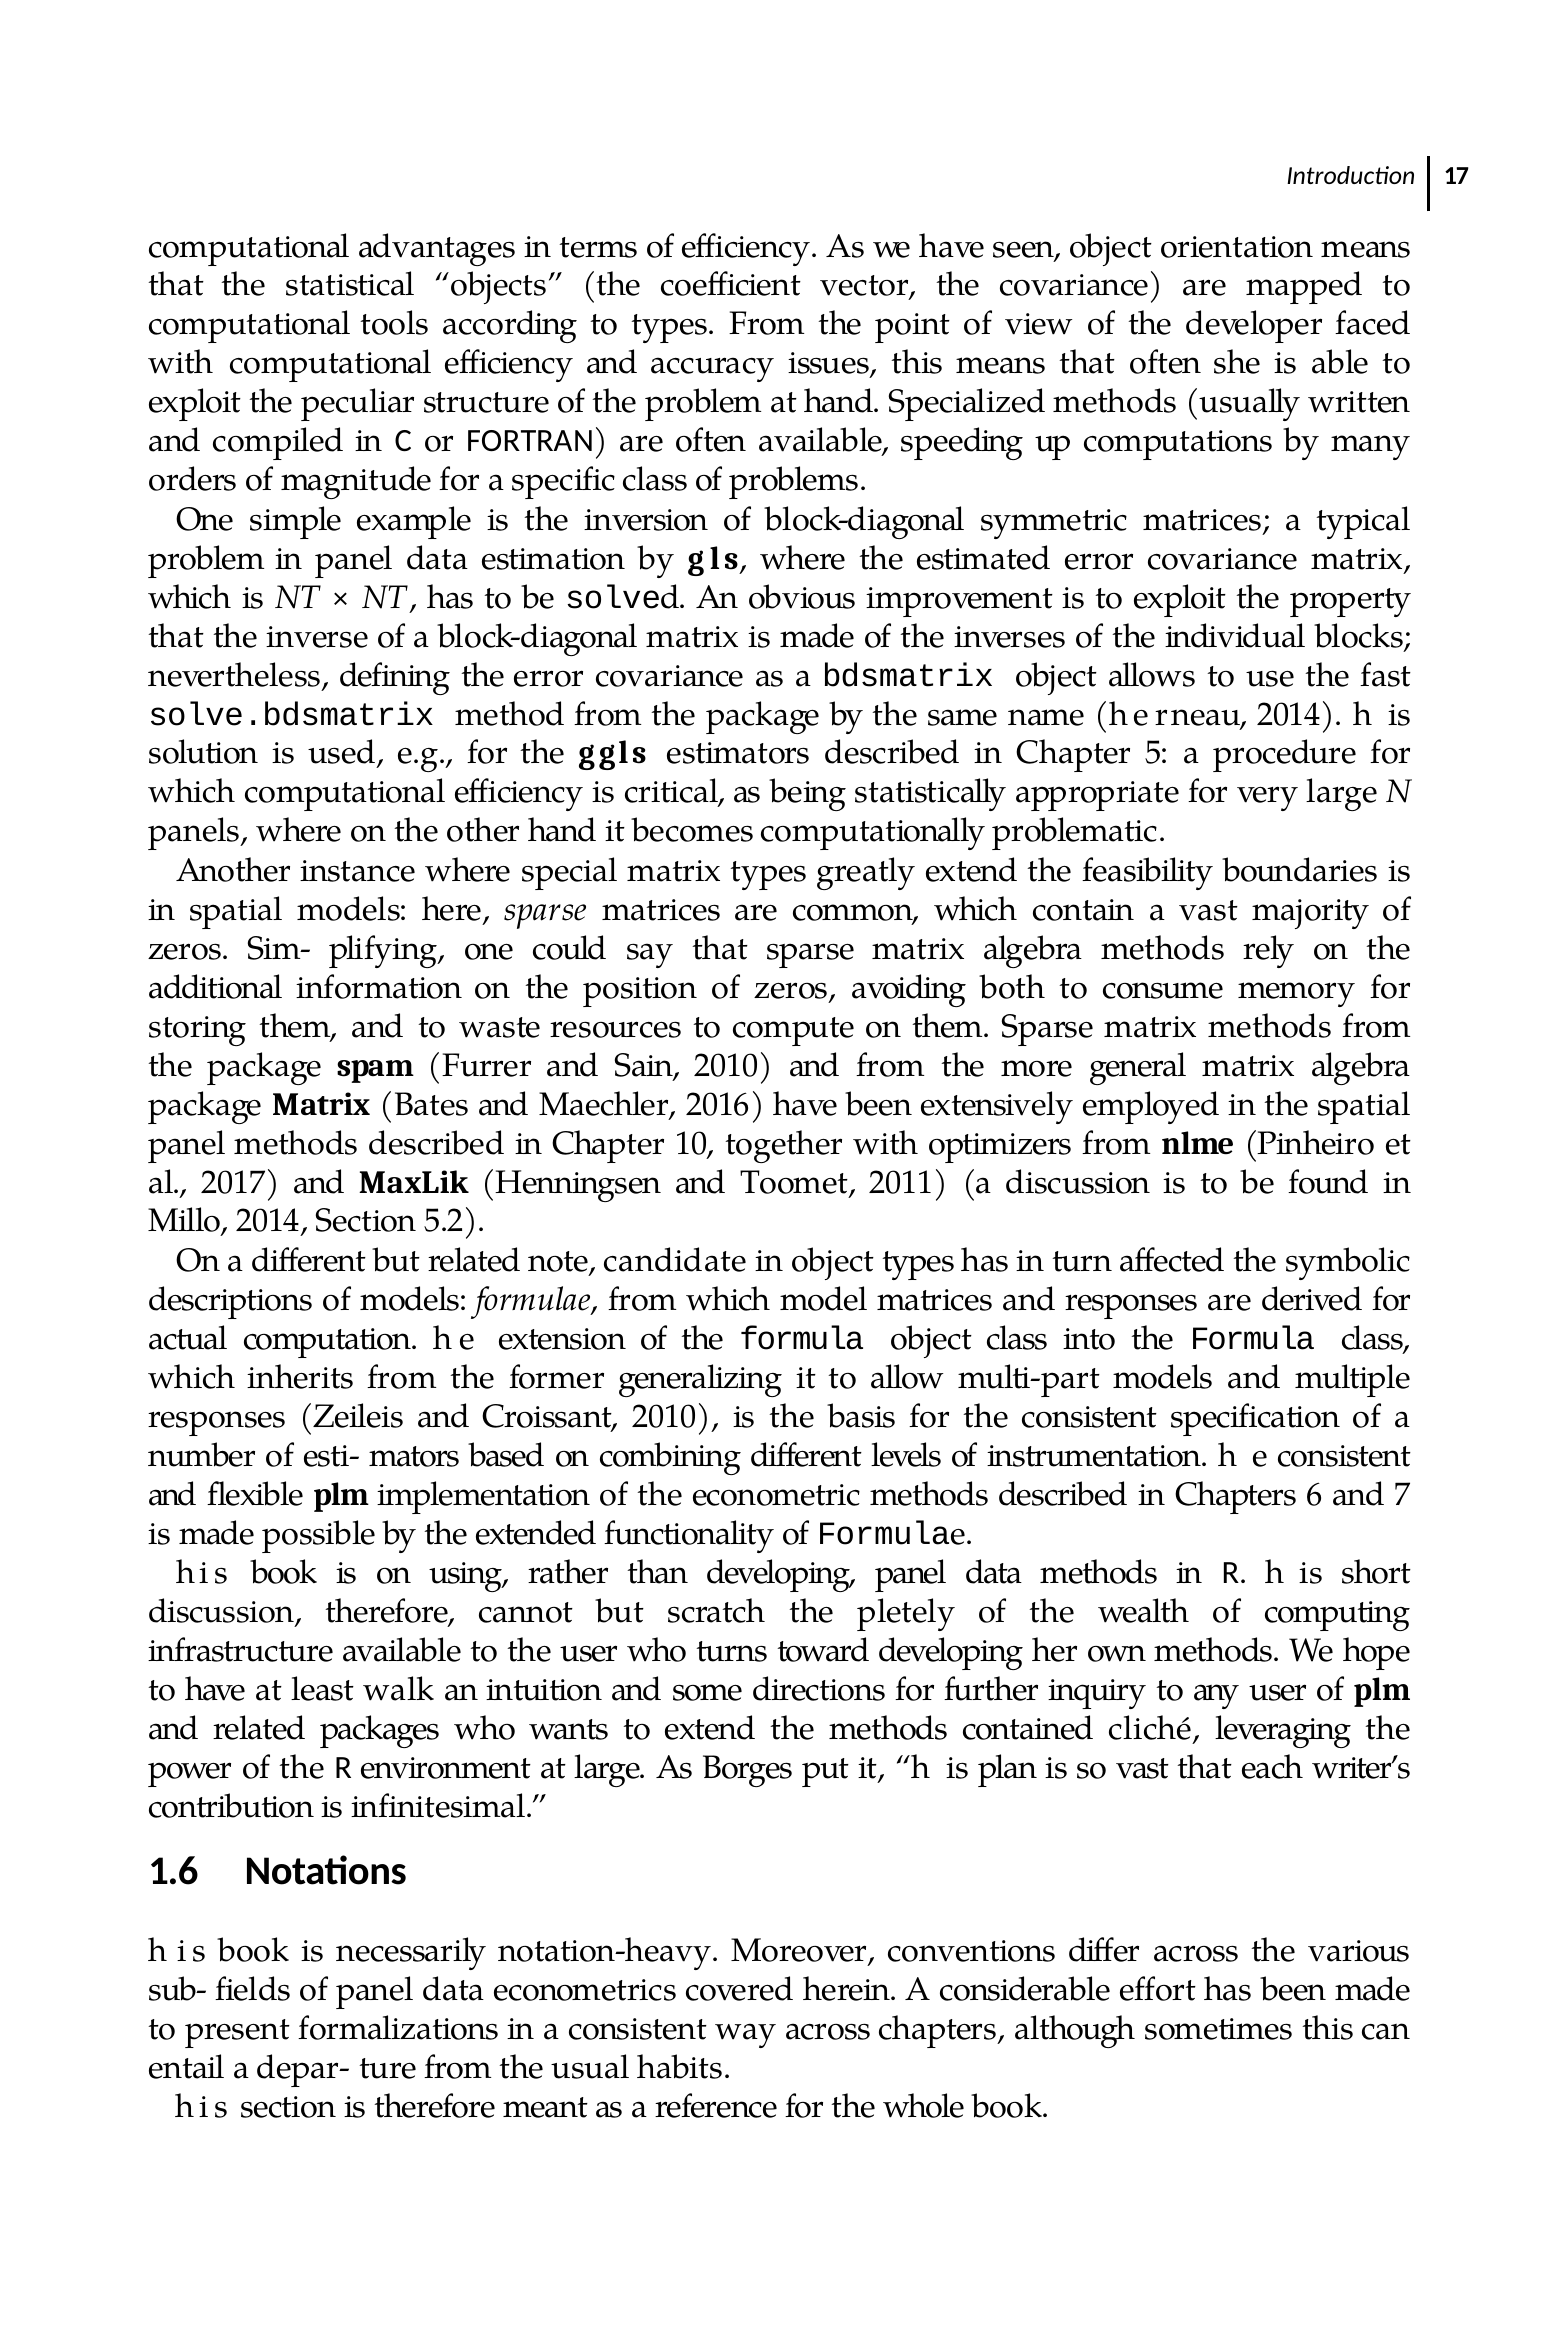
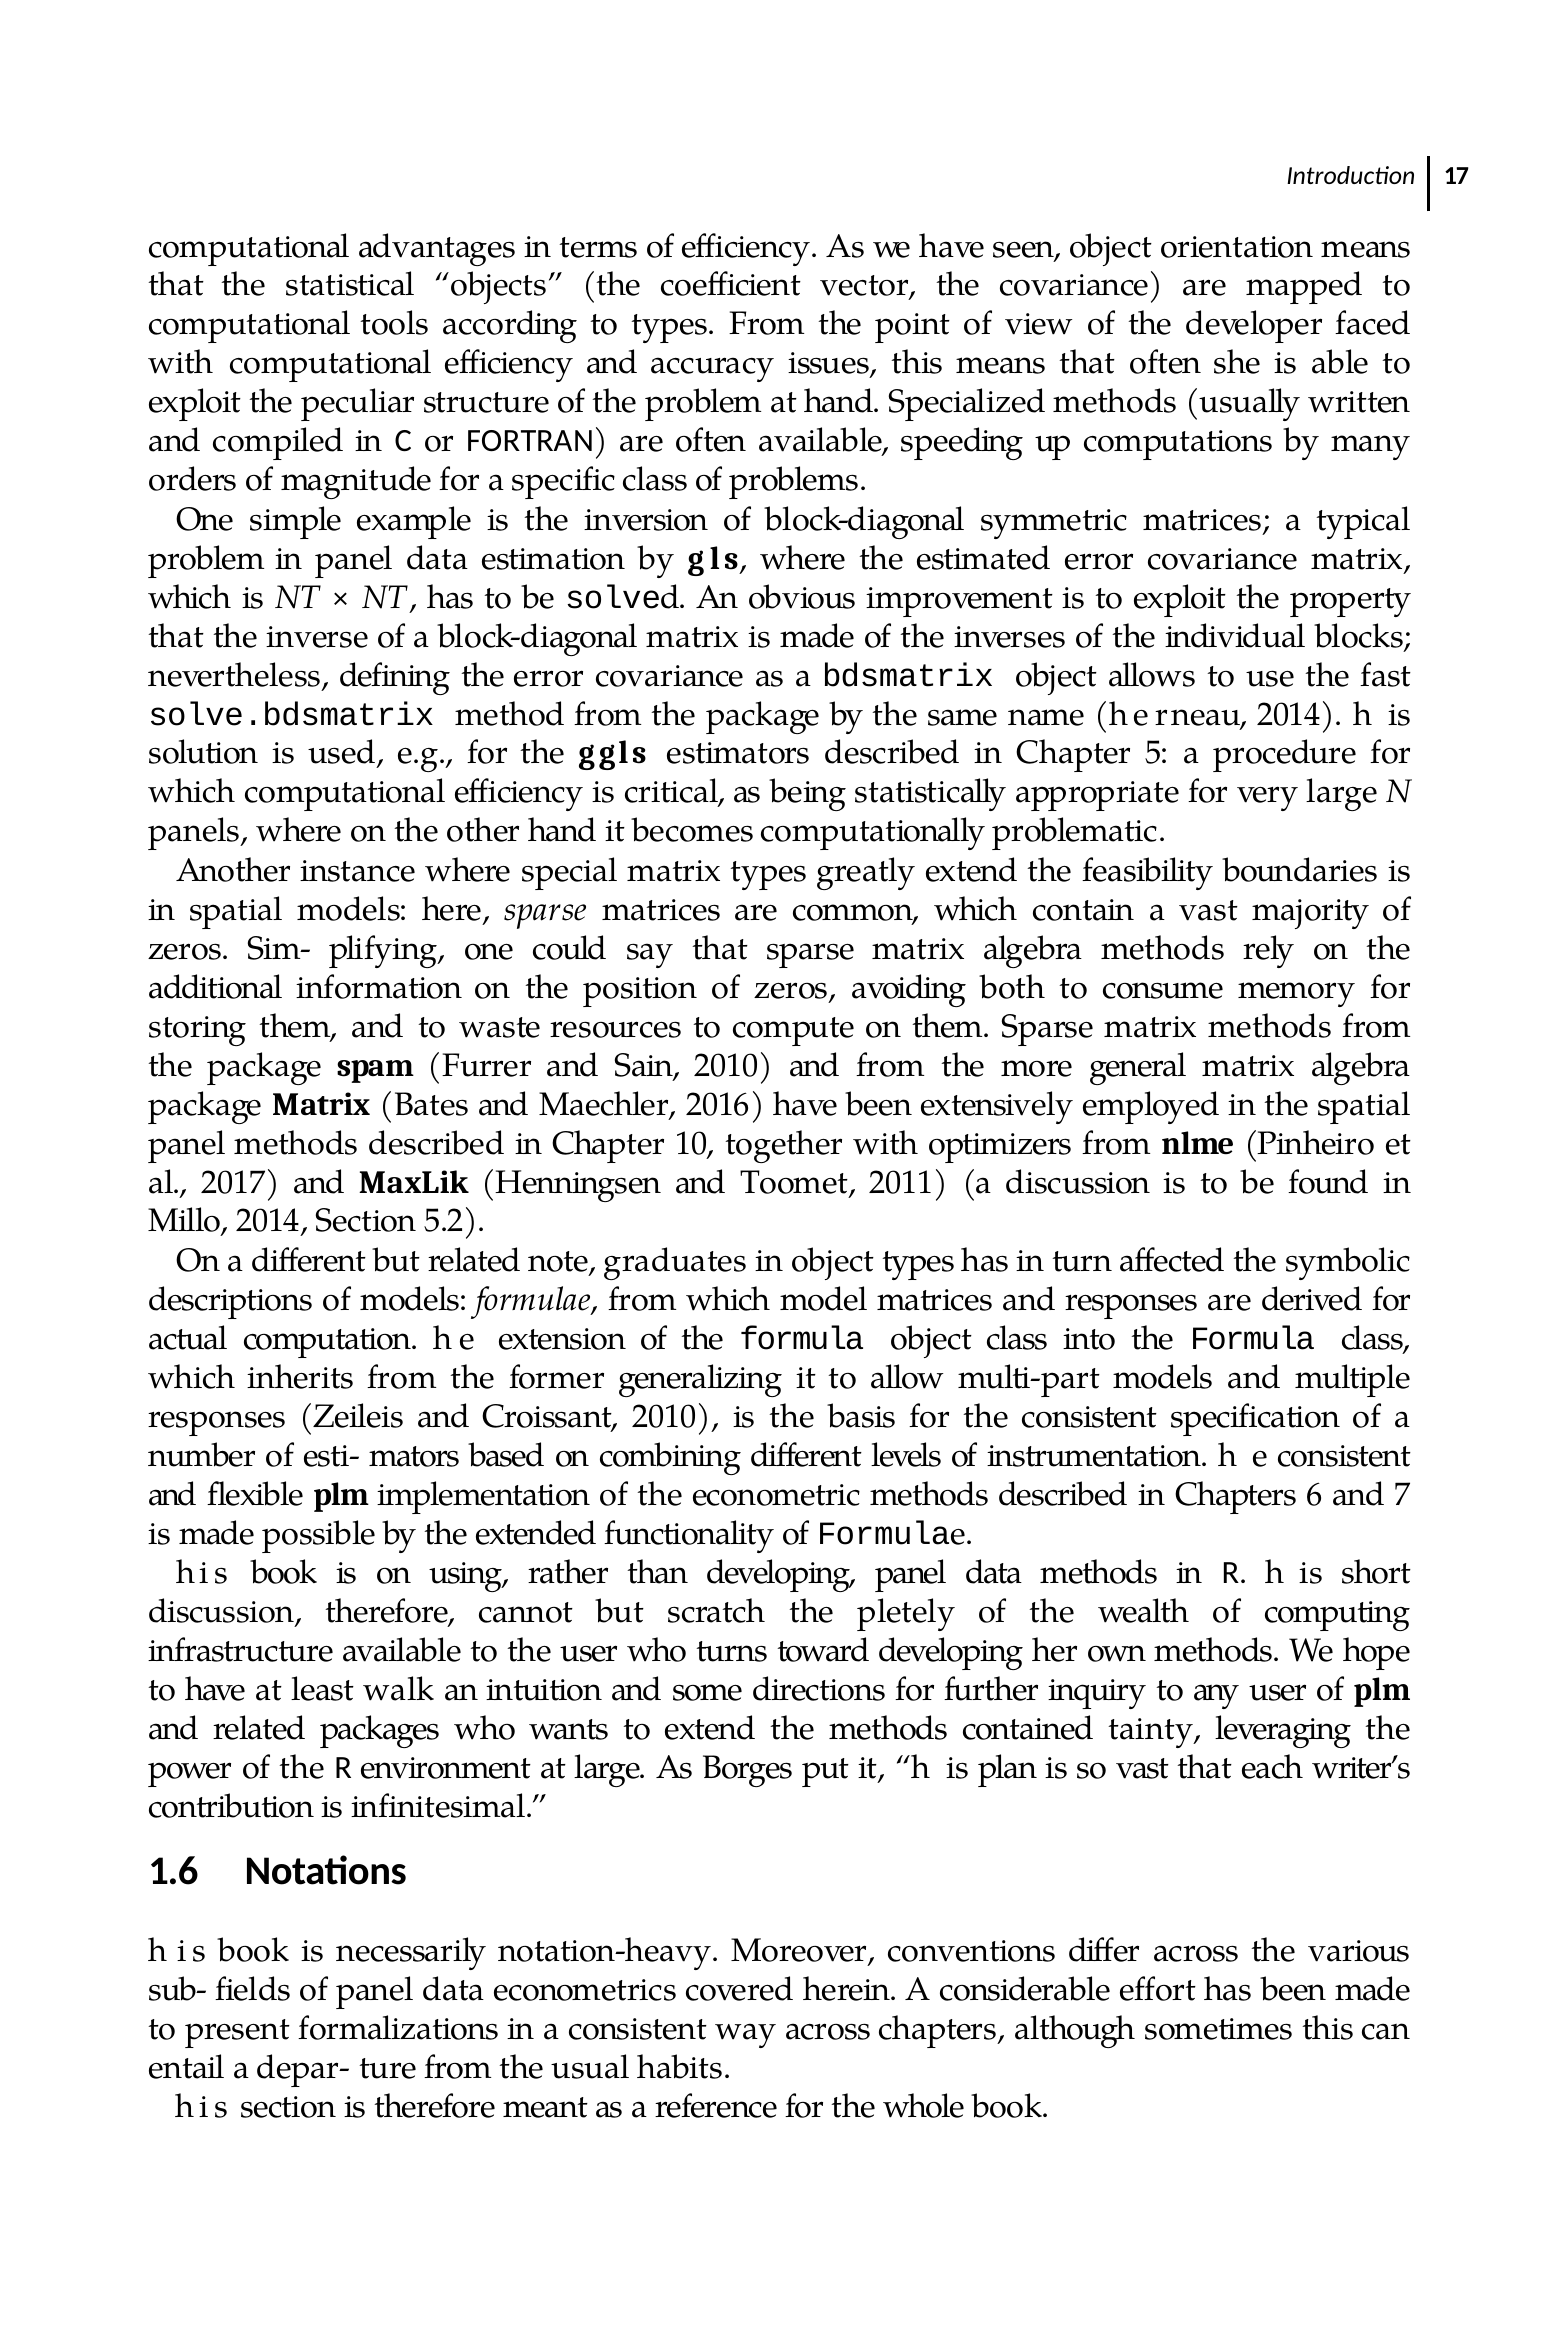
candidate: candidate -> graduates (676, 1261)
cliché: cliché -> tainty (1155, 1729)
